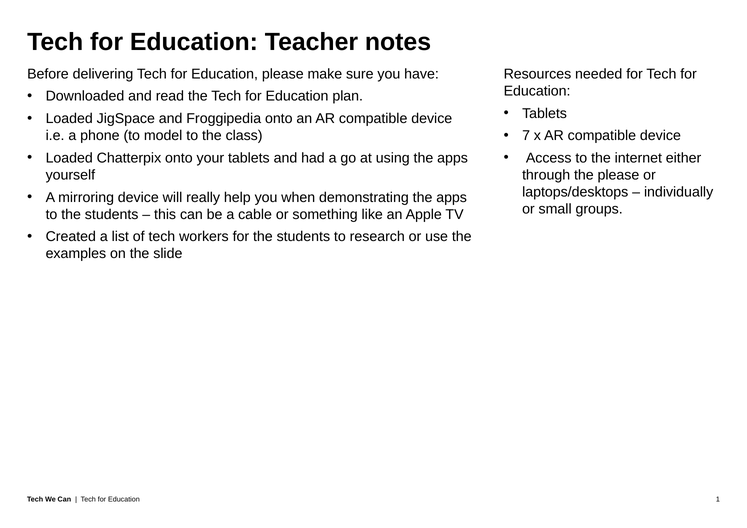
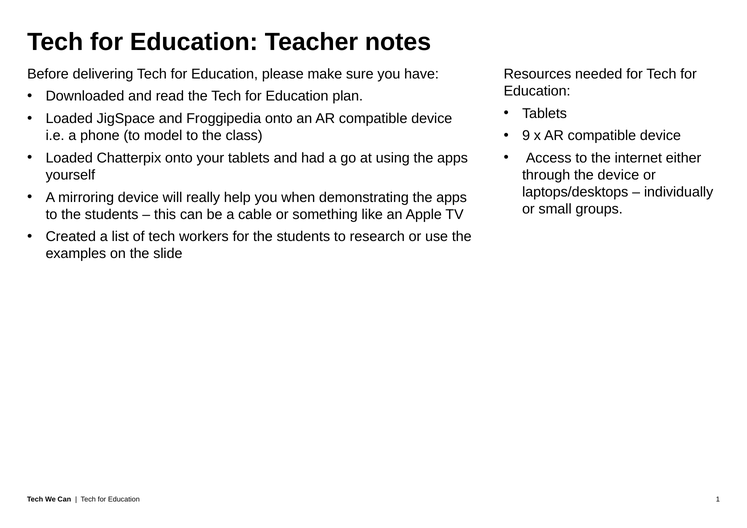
7: 7 -> 9 (526, 136)
the please: please -> device (618, 175)
